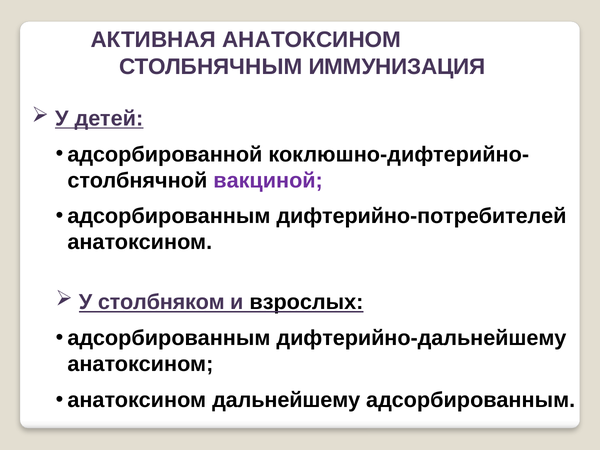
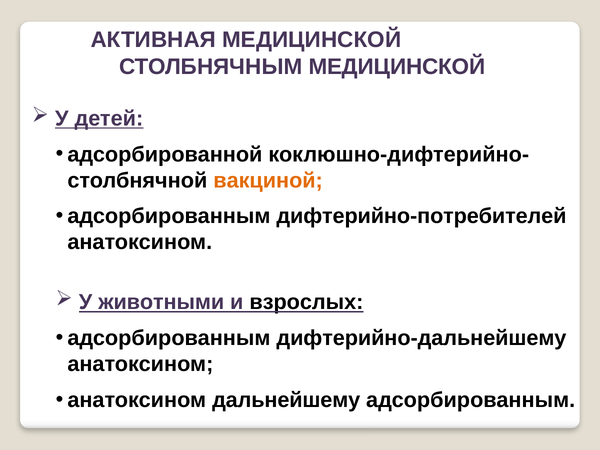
АКТИВНАЯ АНАТОКСИНОМ: АНАТОКСИНОМ -> МЕДИЦИНСКОЙ (312, 40)
СТОЛБНЯЧНЫМ ИММУНИЗАЦИЯ: ИММУНИЗАЦИЯ -> МЕДИЦИНСКОЙ (397, 67)
вакциной colour: purple -> orange (268, 180)
столбняком: столбняком -> животными (161, 302)
